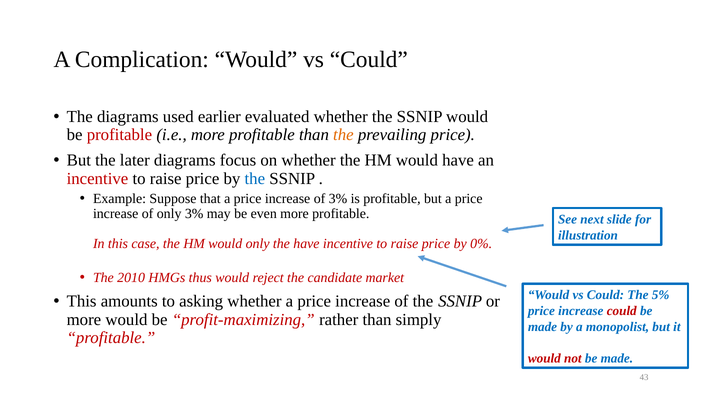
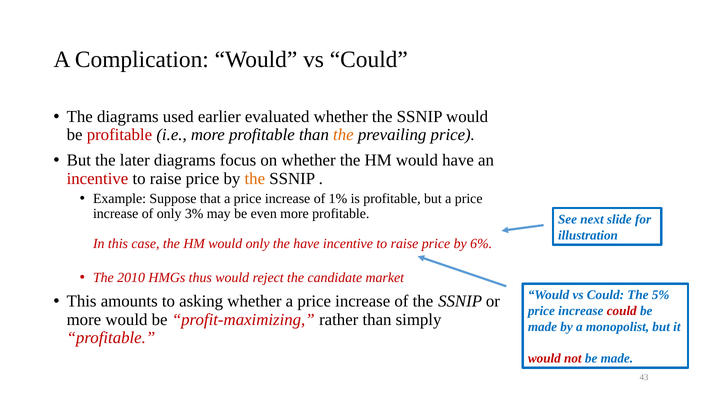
the colour: blue -> orange (255, 179)
of 3%: 3% -> 1% (338, 199)
0%: 0% -> 6% (481, 244)
